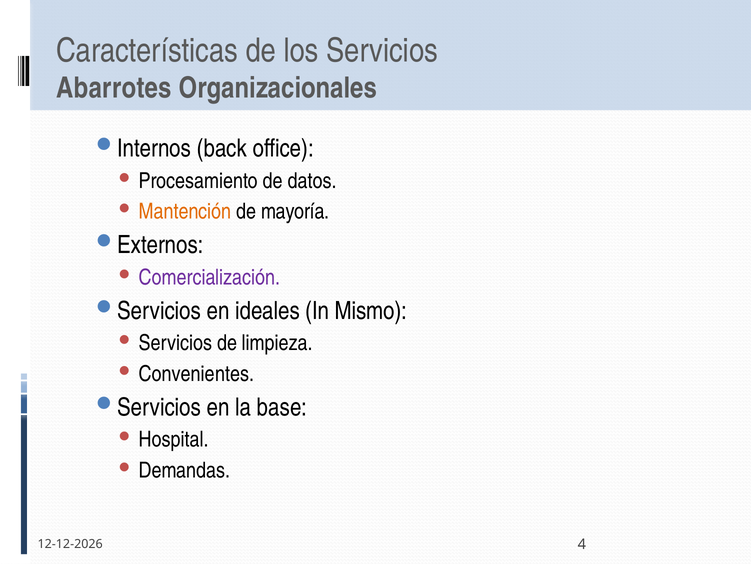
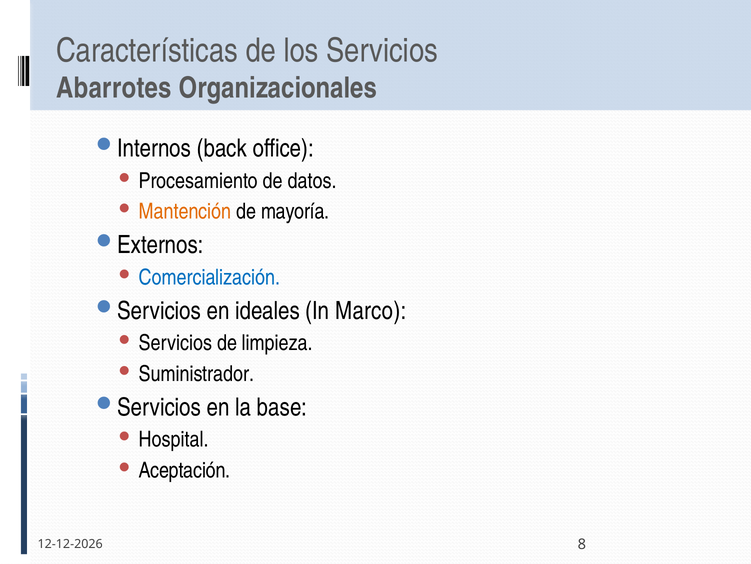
Comercialización colour: purple -> blue (210, 277)
Mismo: Mismo -> Marco (371, 310)
Convenientes: Convenientes -> Suministrador (197, 373)
Demandas: Demandas -> Aceptación (184, 470)
4: 4 -> 8 (582, 544)
